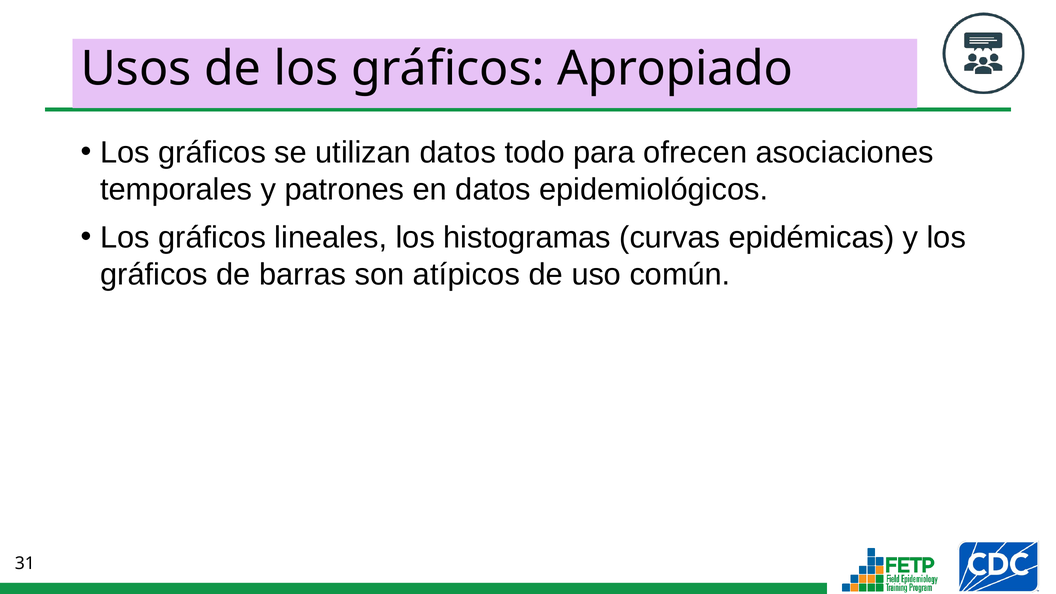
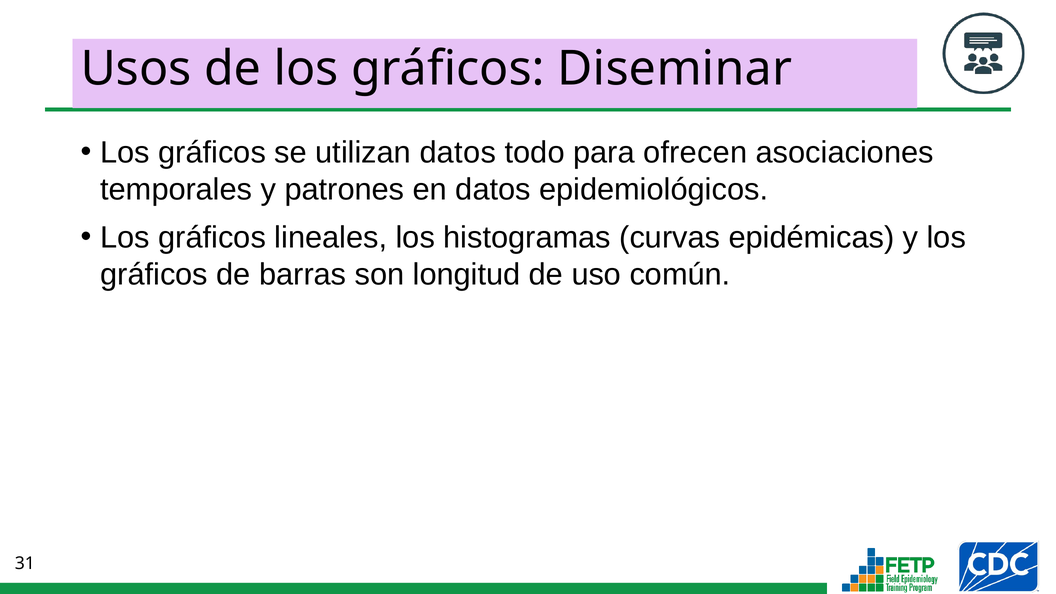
Apropiado: Apropiado -> Diseminar (675, 69)
atípicos: atípicos -> longitud (467, 275)
